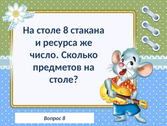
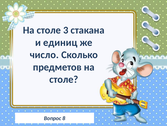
столе 8: 8 -> 3 (66, 30)
ресурса: ресурса -> единиц (60, 42)
